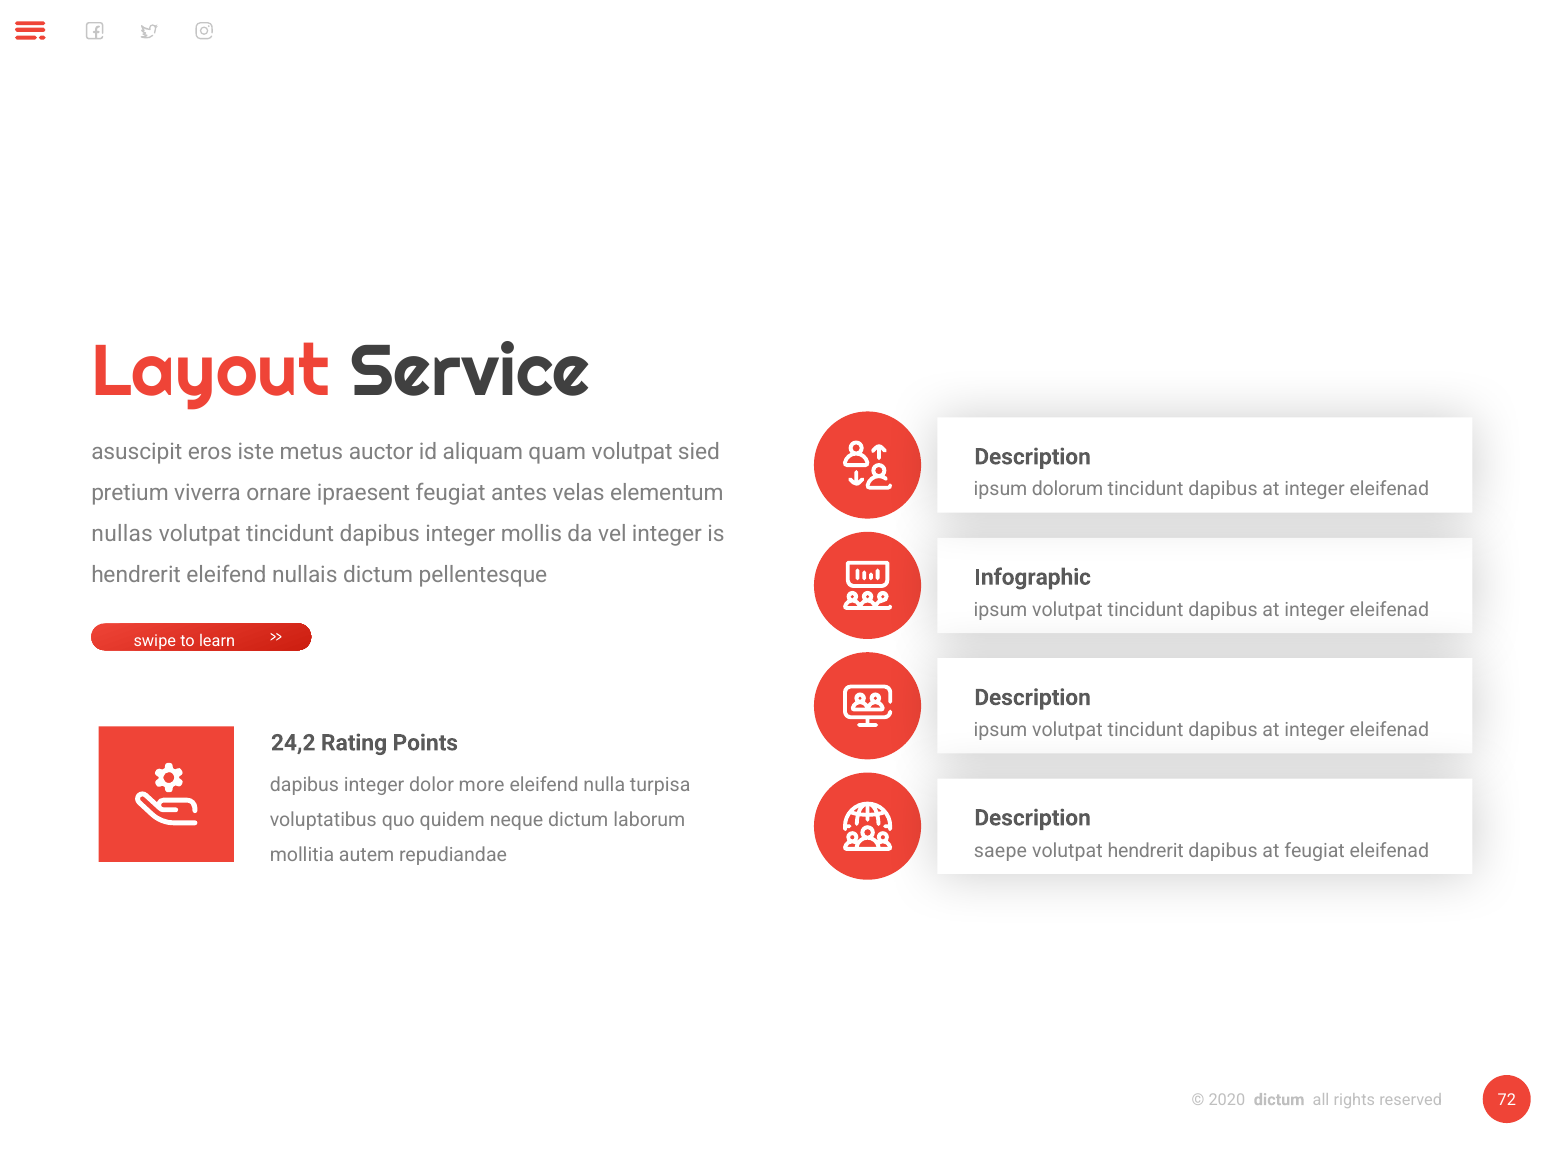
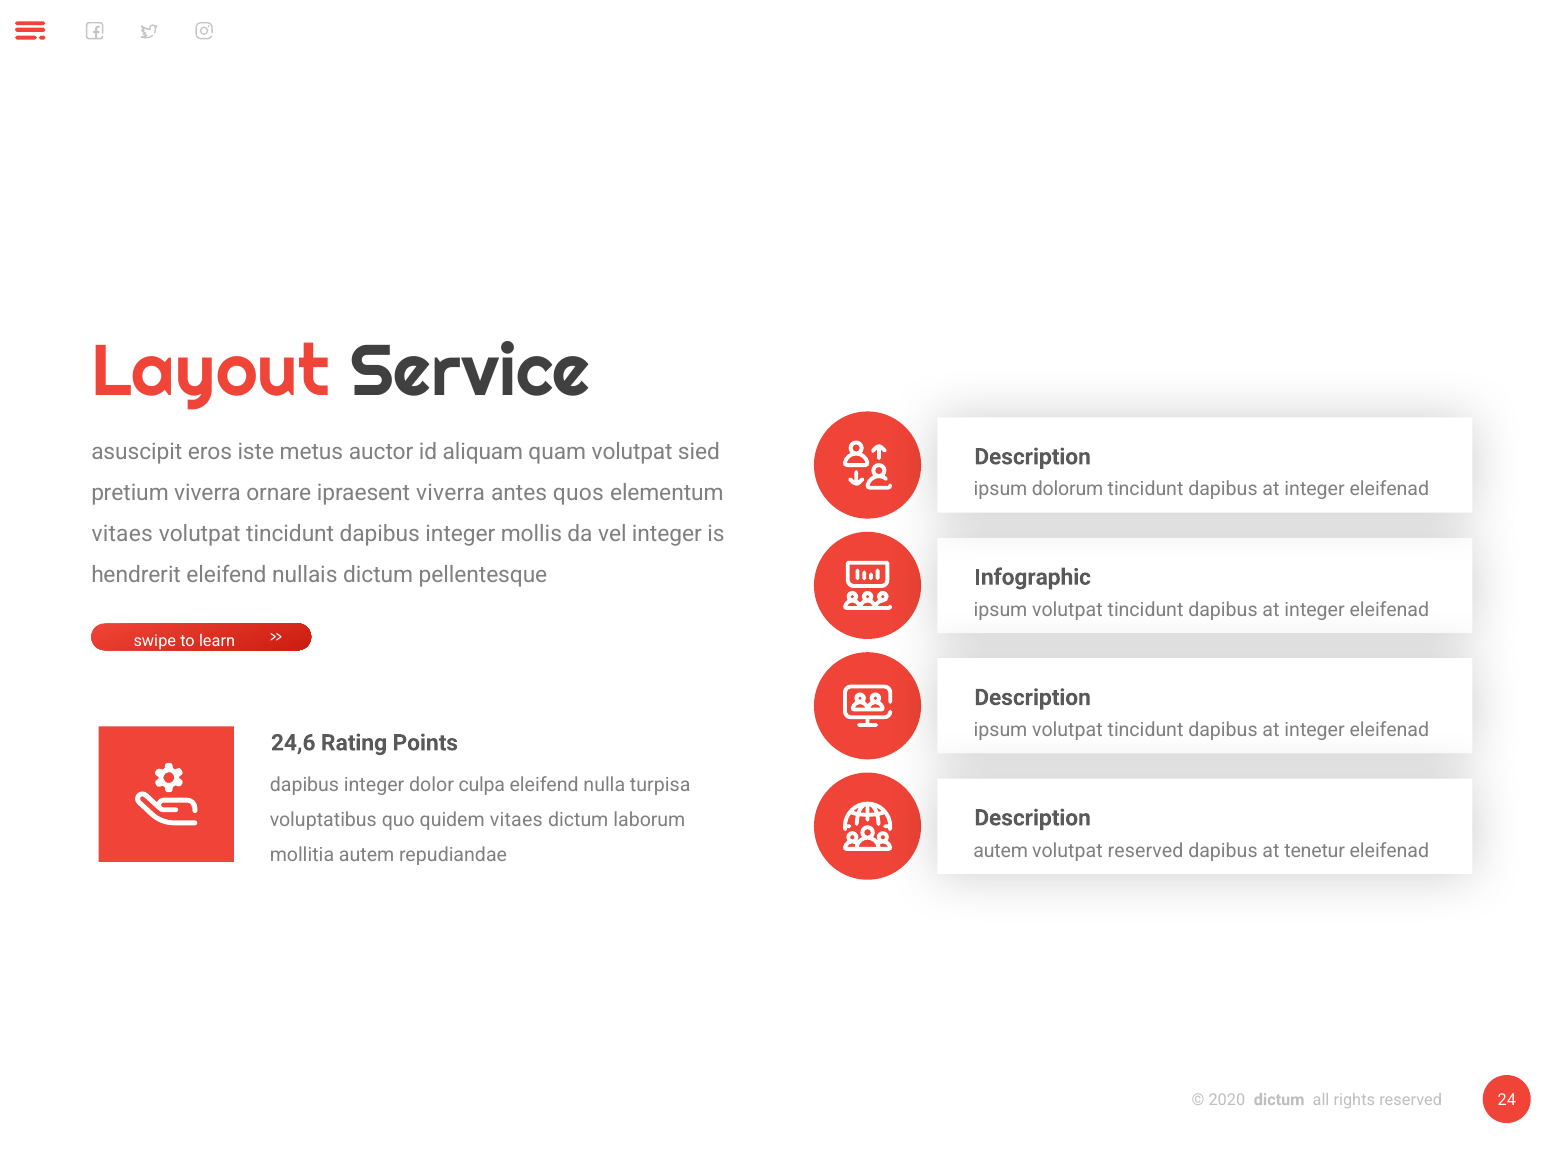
ipraesent feugiat: feugiat -> viverra (451, 493)
velas: velas -> quos (578, 493)
nullas: nullas -> vitaes (122, 534)
24,2: 24,2 -> 24,6 (293, 743)
more: more -> culpa (482, 785)
quidem neque: neque -> vitaes (516, 820)
saepe: saepe -> autem (1001, 851)
volutpat hendrerit: hendrerit -> reserved (1145, 851)
at feugiat: feugiat -> tenetur (1315, 851)
72: 72 -> 24 (1507, 1100)
